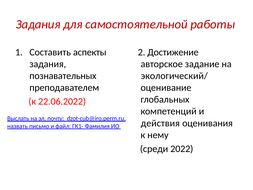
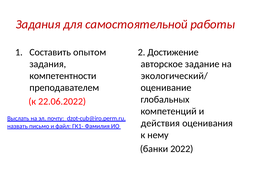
аспекты: аспекты -> опытом (90, 52)
познавательных: познавательных -> компетентности (63, 76)
среди: среди -> банки (154, 149)
